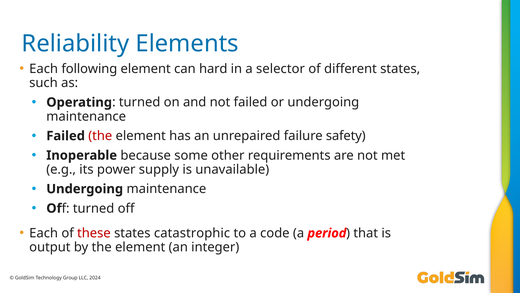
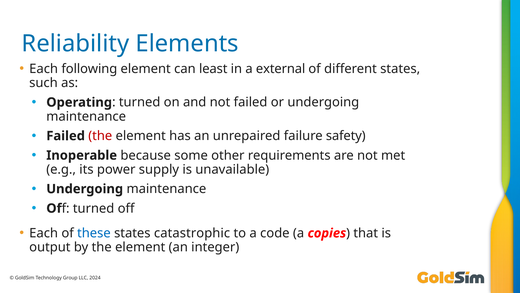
hard: hard -> least (213, 69)
selector: selector -> external (281, 69)
these colour: red -> blue (94, 233)
period: period -> copies (327, 233)
